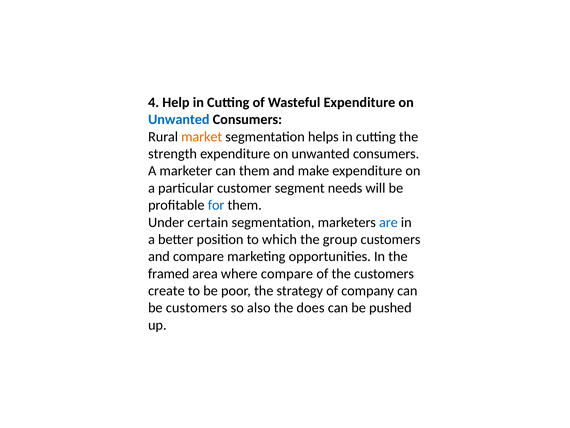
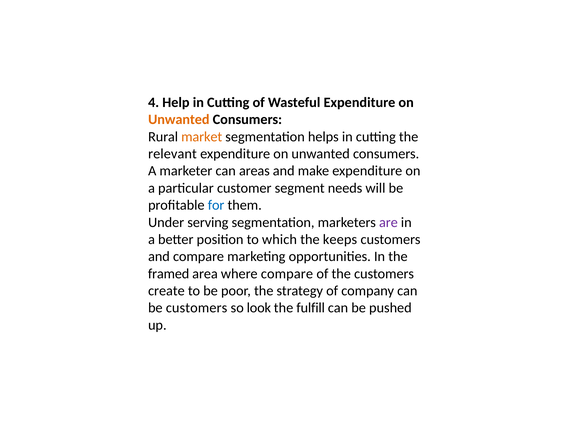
Unwanted colour: blue -> orange (179, 119)
strength: strength -> relevant (172, 154)
can them: them -> areas (254, 171)
certain: certain -> serving (208, 222)
are colour: blue -> purple (388, 222)
group: group -> keeps (340, 239)
also: also -> look (259, 308)
does: does -> fulfill (311, 308)
